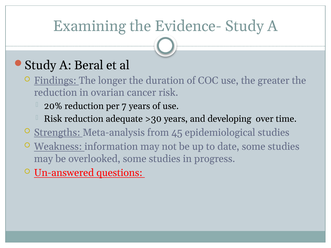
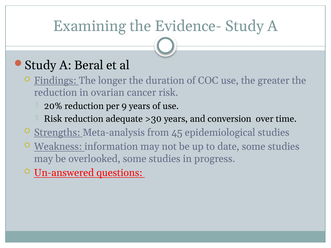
7: 7 -> 9 (124, 106)
developing: developing -> conversion (229, 119)
